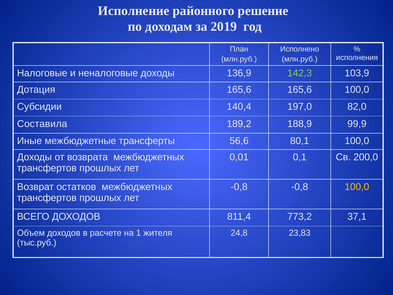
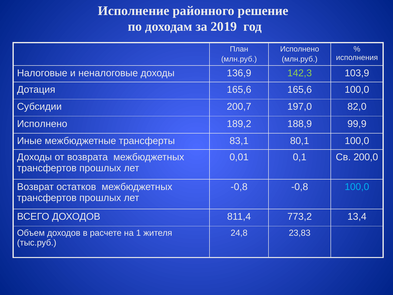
140,4: 140,4 -> 200,7 (239, 107)
Составила: Составила -> Исполнено (42, 124)
56,6: 56,6 -> 83,1 (239, 141)
100,0 colour: yellow -> light blue (357, 187)
37,1: 37,1 -> 13,4 (357, 217)
